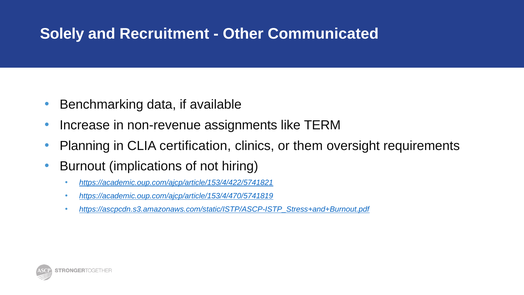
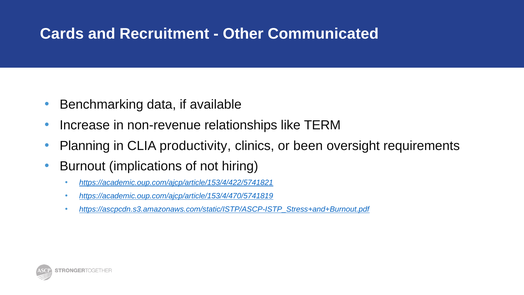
Solely: Solely -> Cards (62, 34)
assignments: assignments -> relationships (241, 125)
certification: certification -> productivity (195, 146)
them: them -> been (308, 146)
